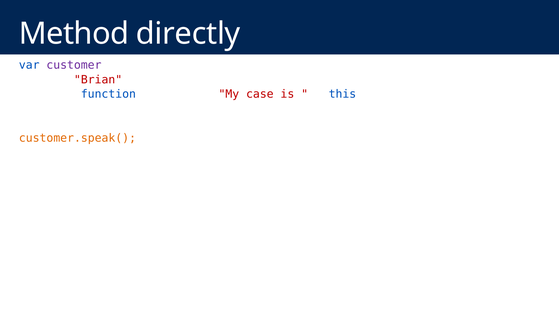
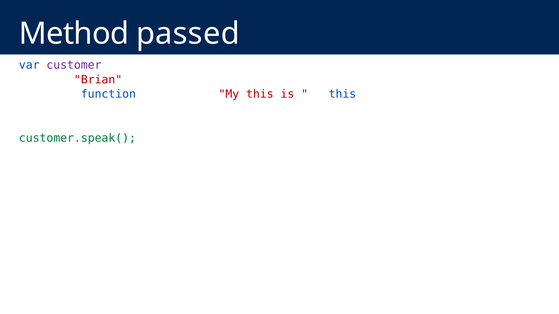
directly: directly -> passed (188, 34)
case: case -> this (260, 94)
customer.speak( colour: orange -> green (77, 138)
